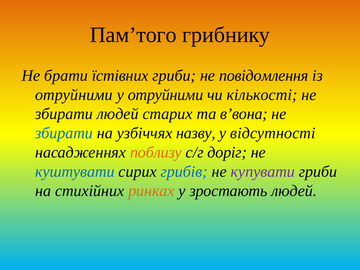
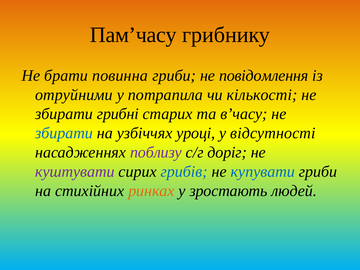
Пам’того: Пам’того -> Пам’часу (133, 35)
їстівних: їстівних -> повинна (120, 76)
у отруйними: отруйними -> потрапила (165, 95)
збирати людей: людей -> грибні (118, 114)
в’вона: в’вона -> в’часу (244, 114)
назву: назву -> уроці (196, 133)
поблизу colour: orange -> purple (156, 152)
куштувати colour: blue -> purple (75, 172)
купувати colour: purple -> blue (263, 172)
